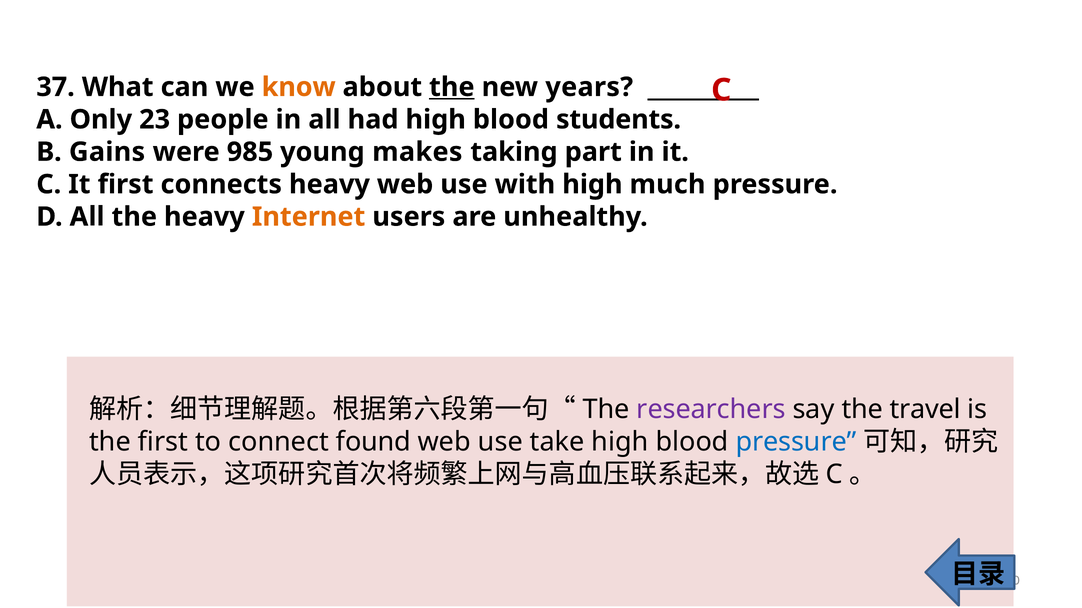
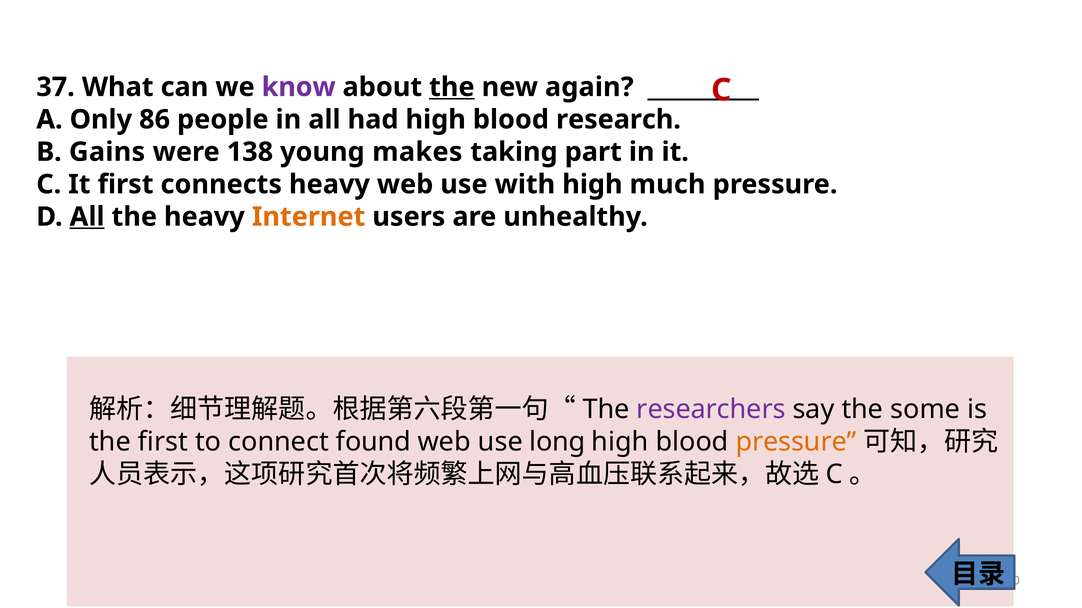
know colour: orange -> purple (299, 87)
years: years -> again (589, 87)
23: 23 -> 86 (155, 120)
students: students -> research (618, 120)
985: 985 -> 138 (250, 152)
All underline: none -> present (87, 217)
travel: travel -> some (925, 410)
take: take -> long (557, 442)
pressure colour: blue -> orange (796, 442)
